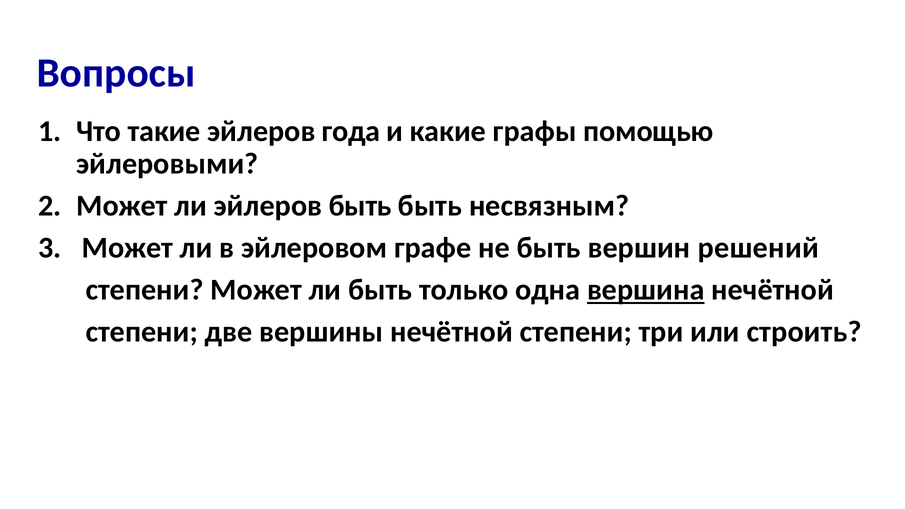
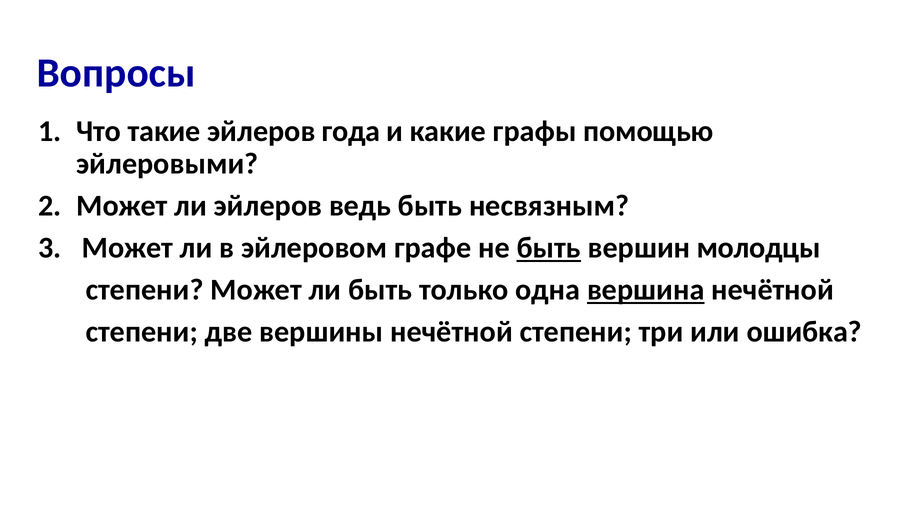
эйлеров быть: быть -> ведь (360, 206)
быть underline: none -> present (549, 248)
решений: решений -> молодцы (759, 248)
строить: строить -> ошибка (804, 332)
